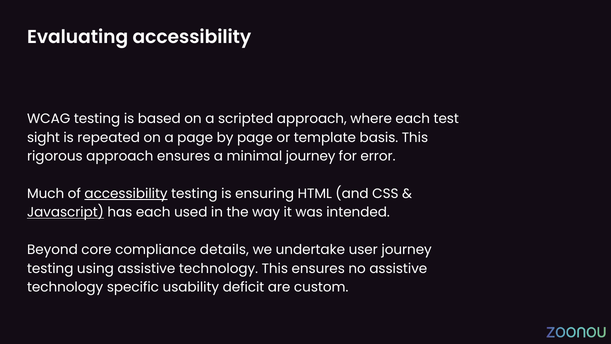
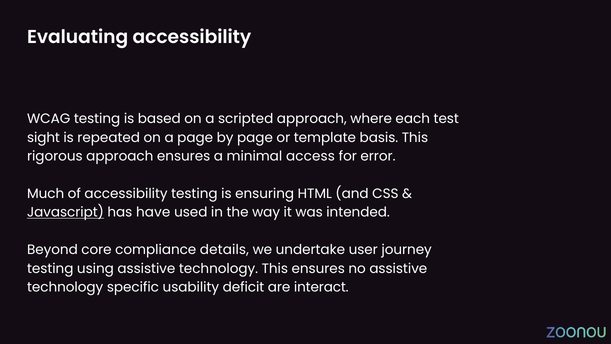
minimal journey: journey -> access (310, 156)
accessibility underline: present -> none (126, 194)
has each: each -> have (153, 212)
custom: custom -> interact (321, 287)
